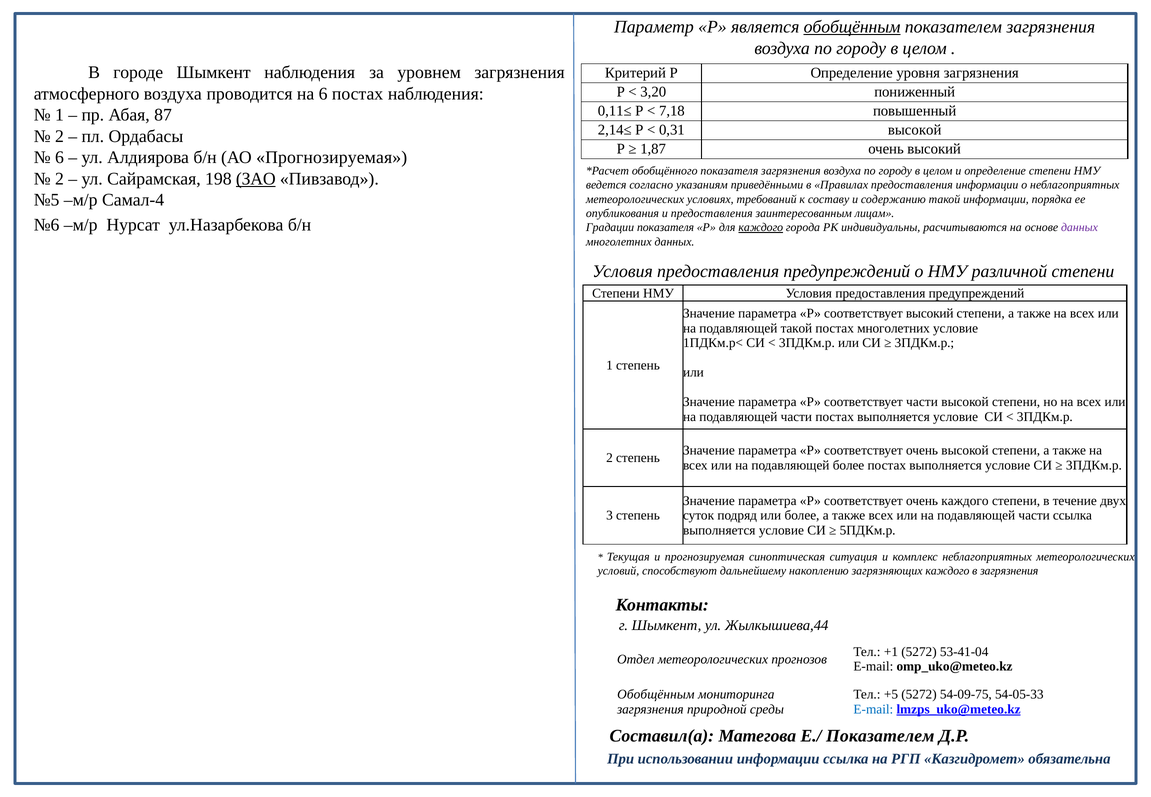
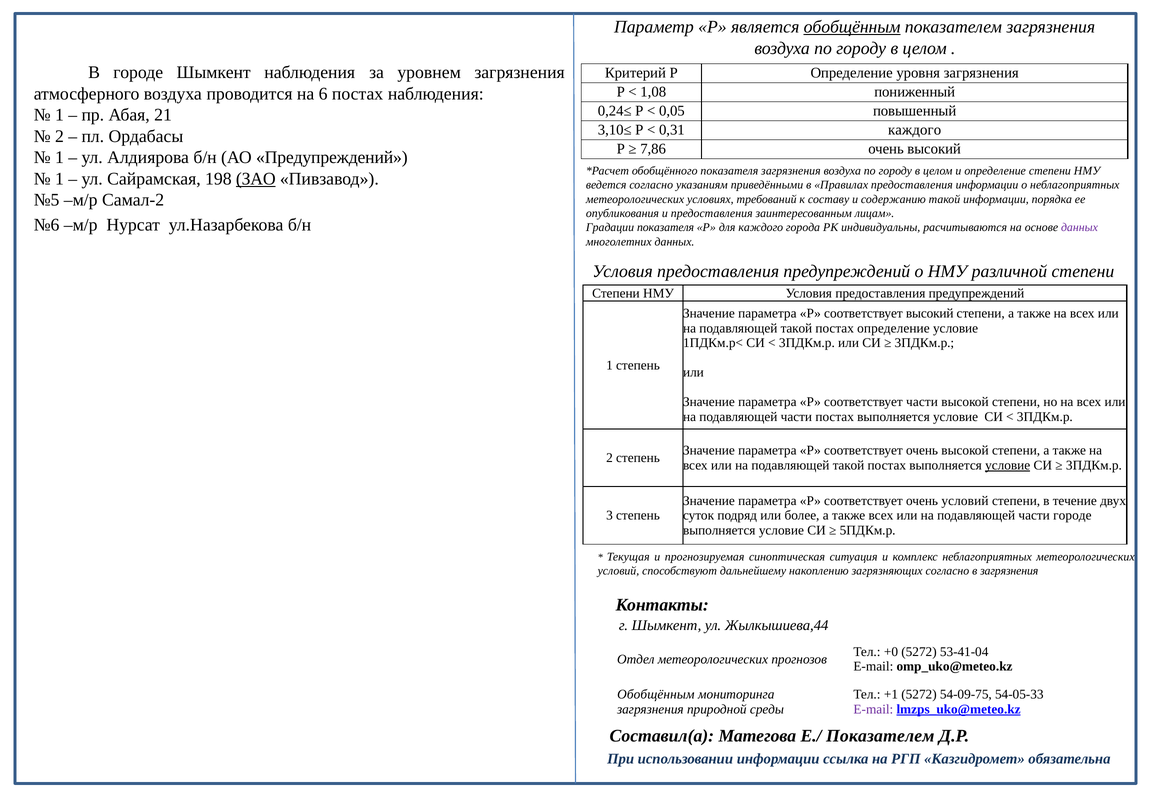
3,20: 3,20 -> 1,08 (653, 92)
0,11≤: 0,11≤ -> 0,24≤ (615, 111)
7,18: 7,18 -> 0,05 (672, 111)
87: 87 -> 21 (163, 115)
2,14≤: 2,14≤ -> 3,10≤ (615, 130)
0,31 высокой: высокой -> каждого (915, 130)
1,87: 1,87 -> 7,86 (653, 149)
6: 6 -> 1 (59, 157)
АО Прогнозируемая: Прогнозируемая -> Предупреждений (332, 157)
2: 2 -> 1 (59, 179)
Самал-4: Самал-4 -> Самал-2 (133, 200)
каждого underline: present -> none (761, 227)
постах многолетних: многолетних -> определение (893, 328)
более: более -> такой (849, 465)
условие underline: none -> present (1008, 465)
очень каждого: каждого -> условий (965, 501)
части ссылка: ссылка -> городе (1072, 515)
загрязняющих каждого: каждого -> согласно (947, 571)
+1: +1 -> +0 (891, 652)
+5: +5 -> +1 (891, 694)
E-mail colour: blue -> purple (873, 709)
